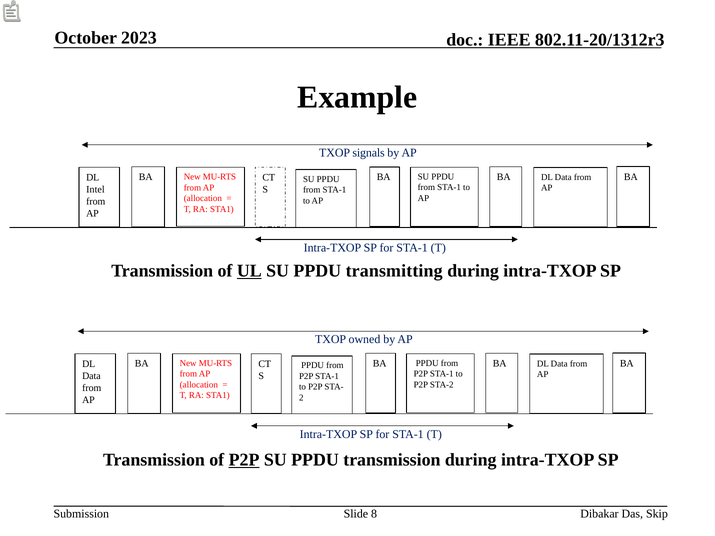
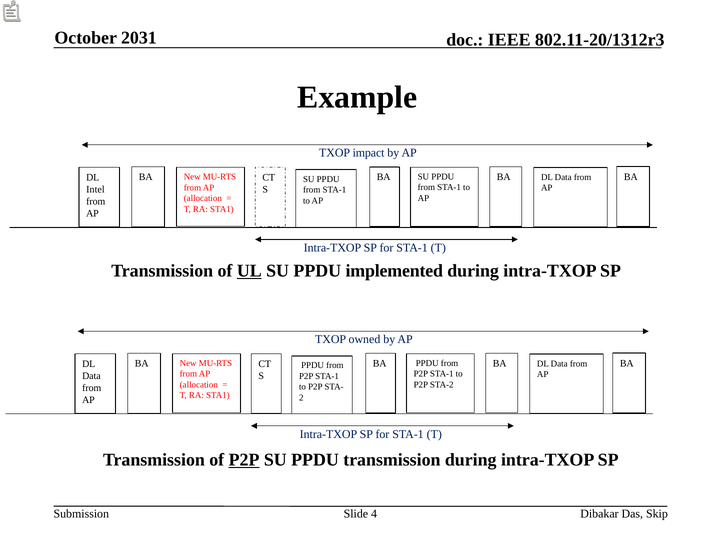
2023: 2023 -> 2031 (139, 38)
signals: signals -> impact (369, 153)
transmitting: transmitting -> implemented (394, 271)
8: 8 -> 4 (374, 514)
